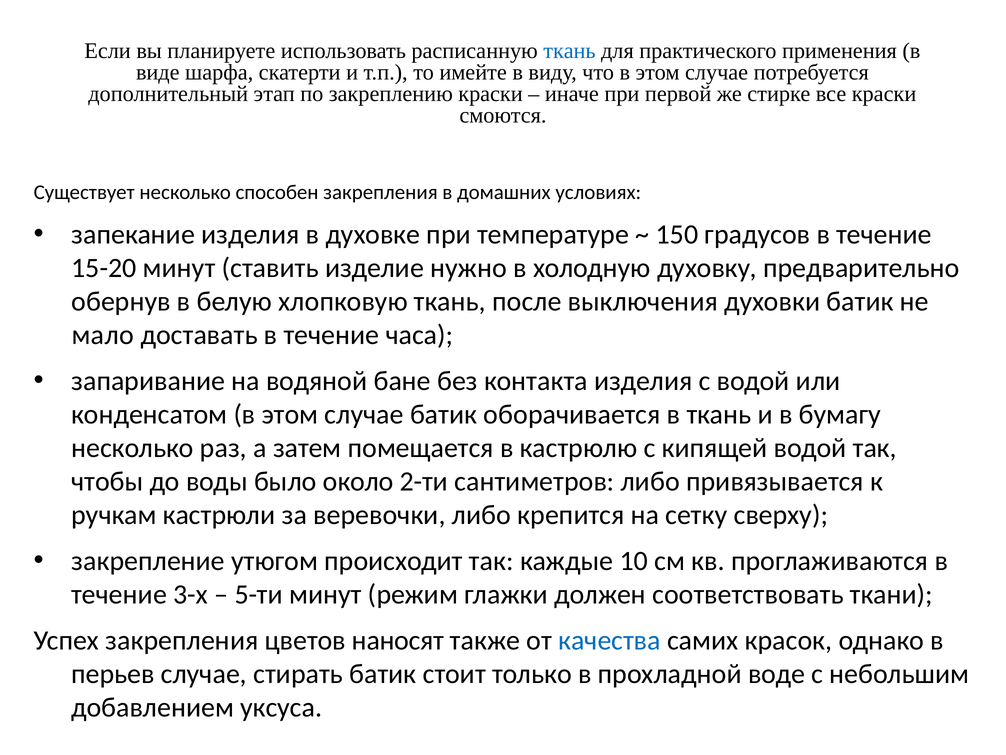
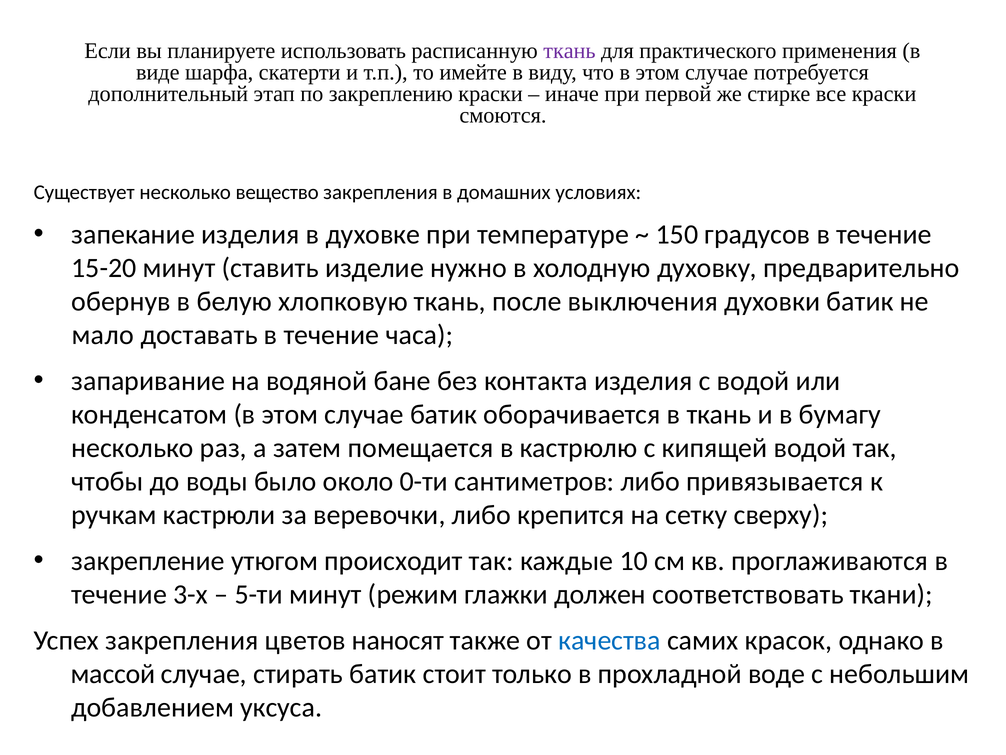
ткань colour: blue -> purple (569, 51)
способен: способен -> вещество (277, 192)
2-ти: 2-ти -> 0-ти (424, 481)
перьев: перьев -> массой (113, 674)
